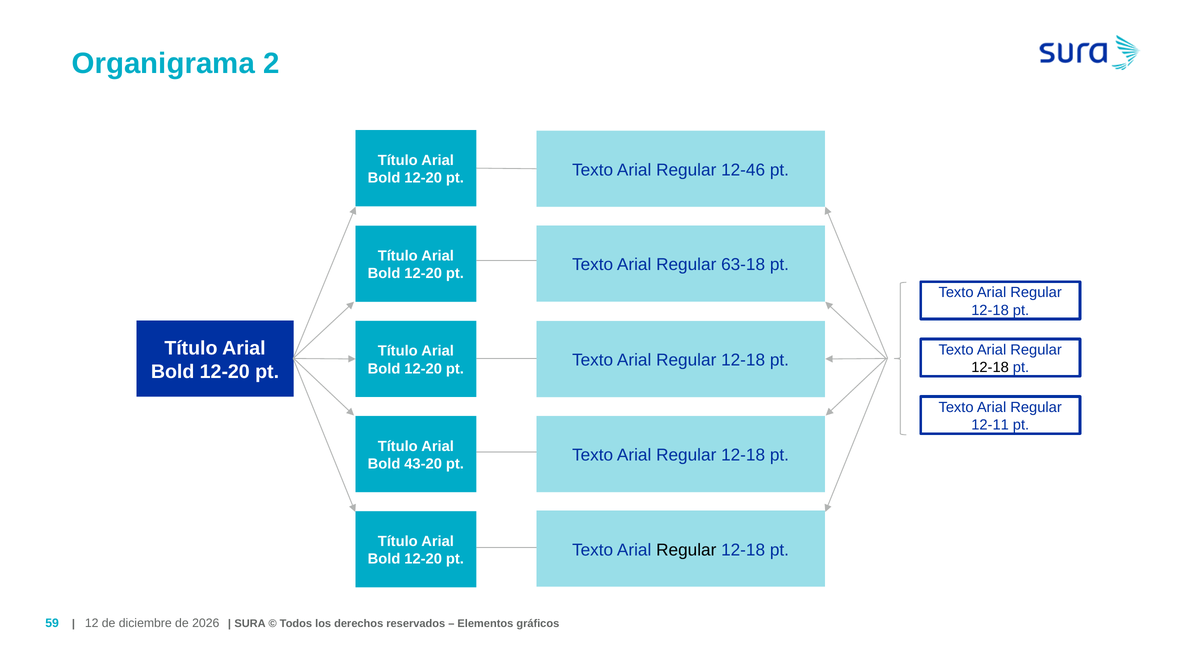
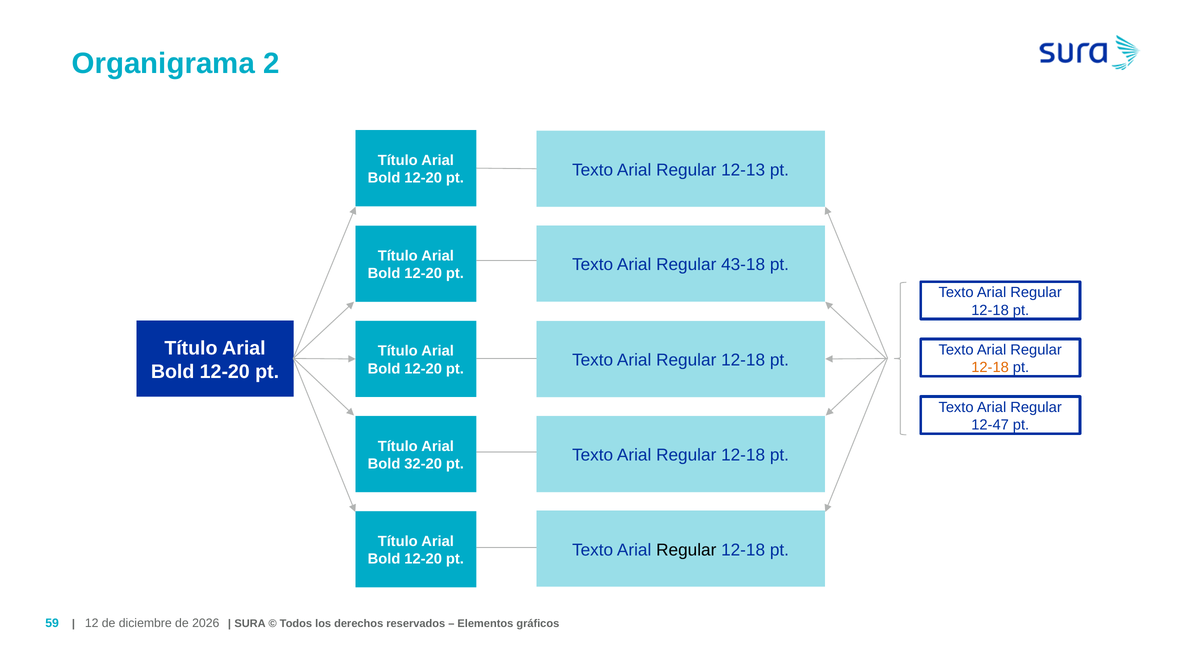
12-46: 12-46 -> 12-13 (743, 170)
63-18: 63-18 -> 43-18 (743, 265)
12-18 colour: black -> orange (990, 368)
12-11: 12-11 -> 12-47 (990, 425)
43-20: 43-20 -> 32-20 (423, 464)
